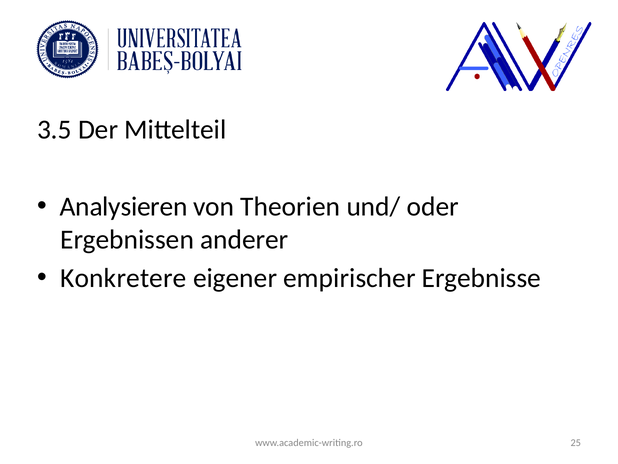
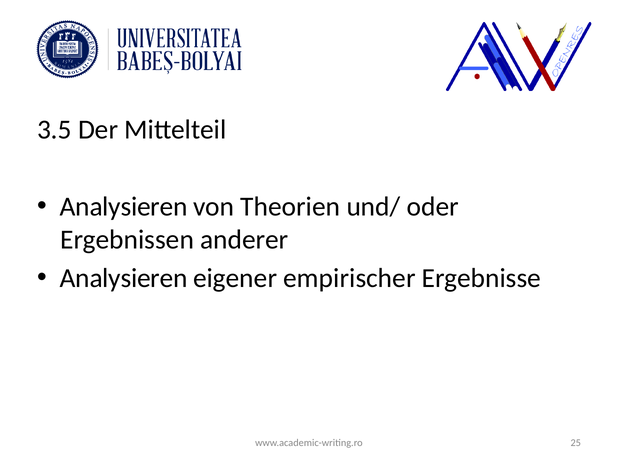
Konkretere: Konkretere -> Analysieren (124, 278)
